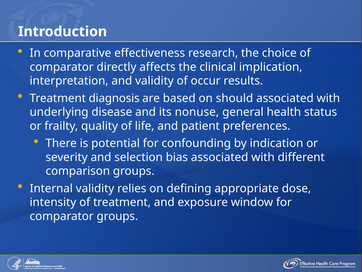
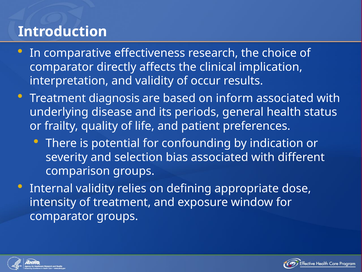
should: should -> inform (234, 98)
nonuse: nonuse -> periods (197, 112)
